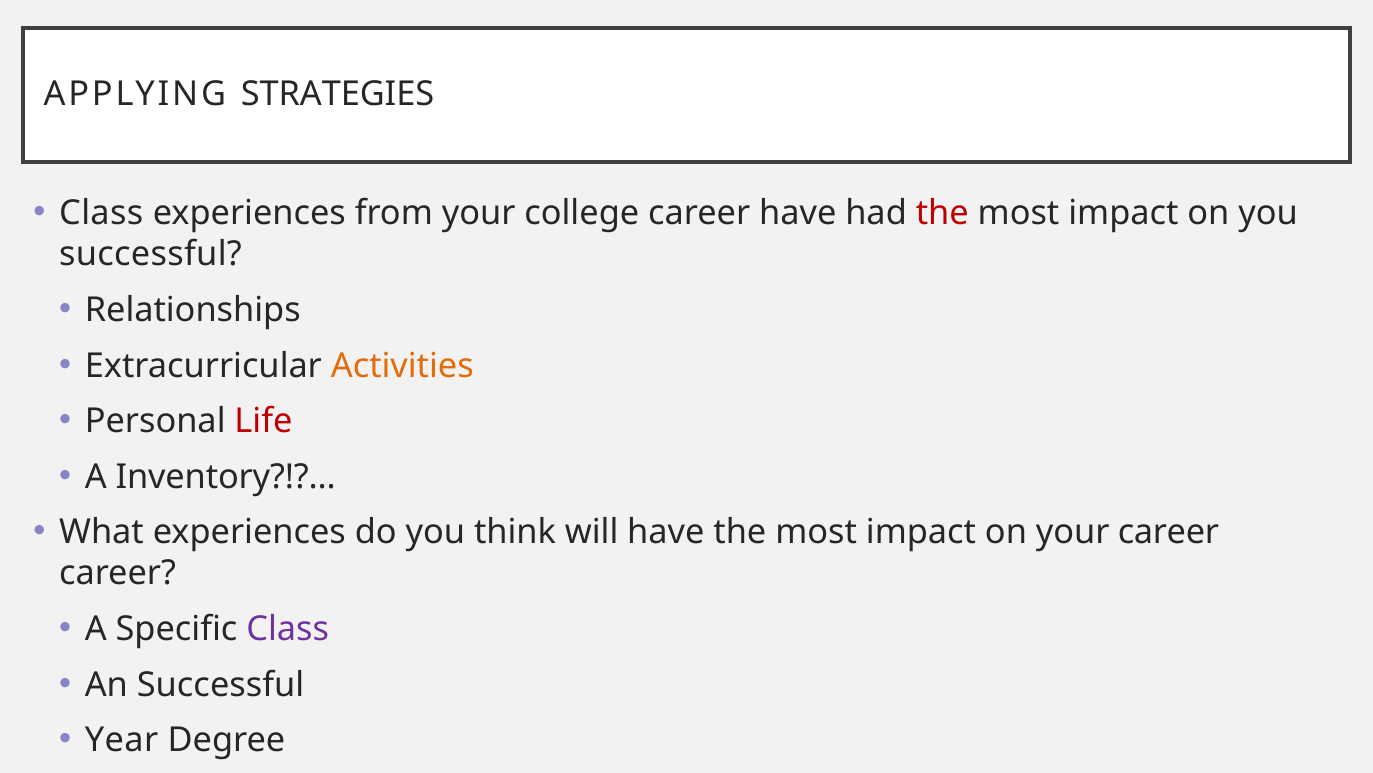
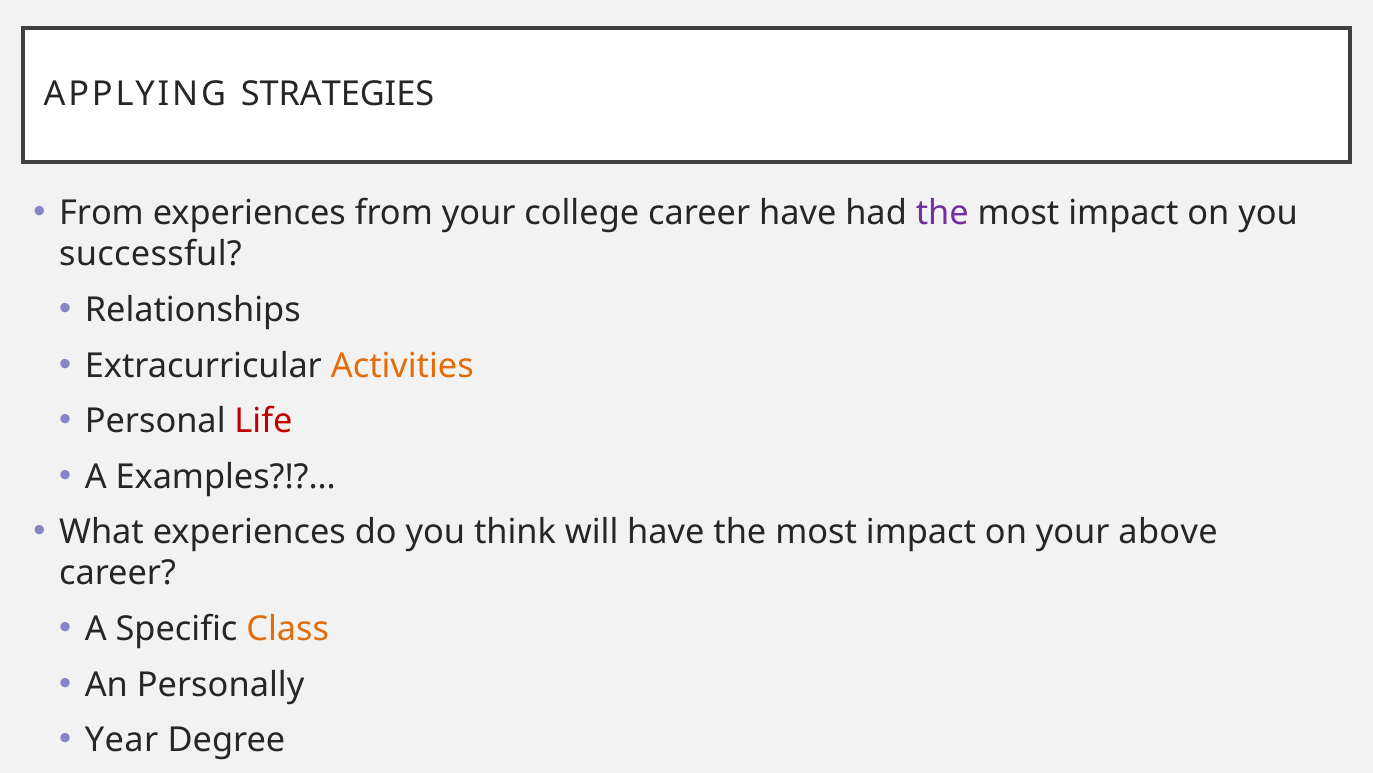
Class: Class -> From (101, 213)
the colour: red -> purple (942, 213)
Inventory?!?…: Inventory?!?… -> Examples?!?… (226, 476)
your career: career -> above (1168, 532)
Class colour: purple -> orange (288, 629)
An Successful: Successful -> Personally (221, 684)
